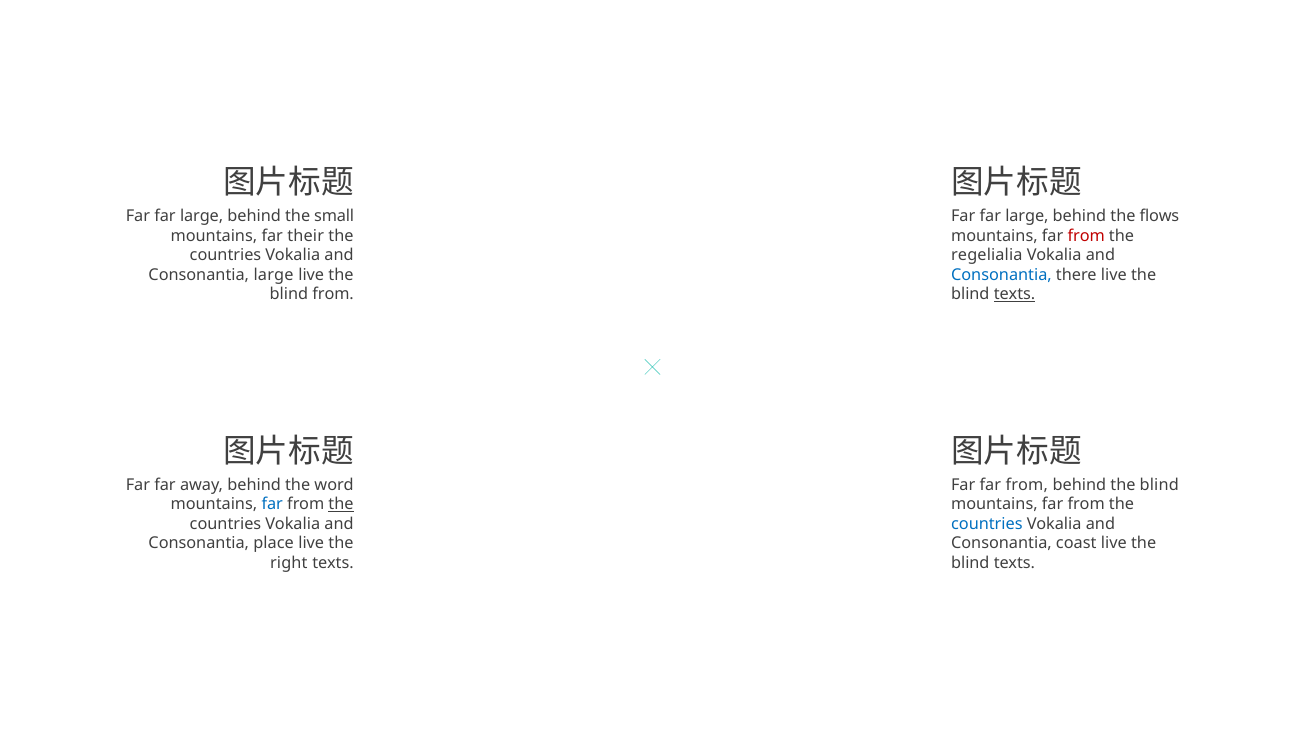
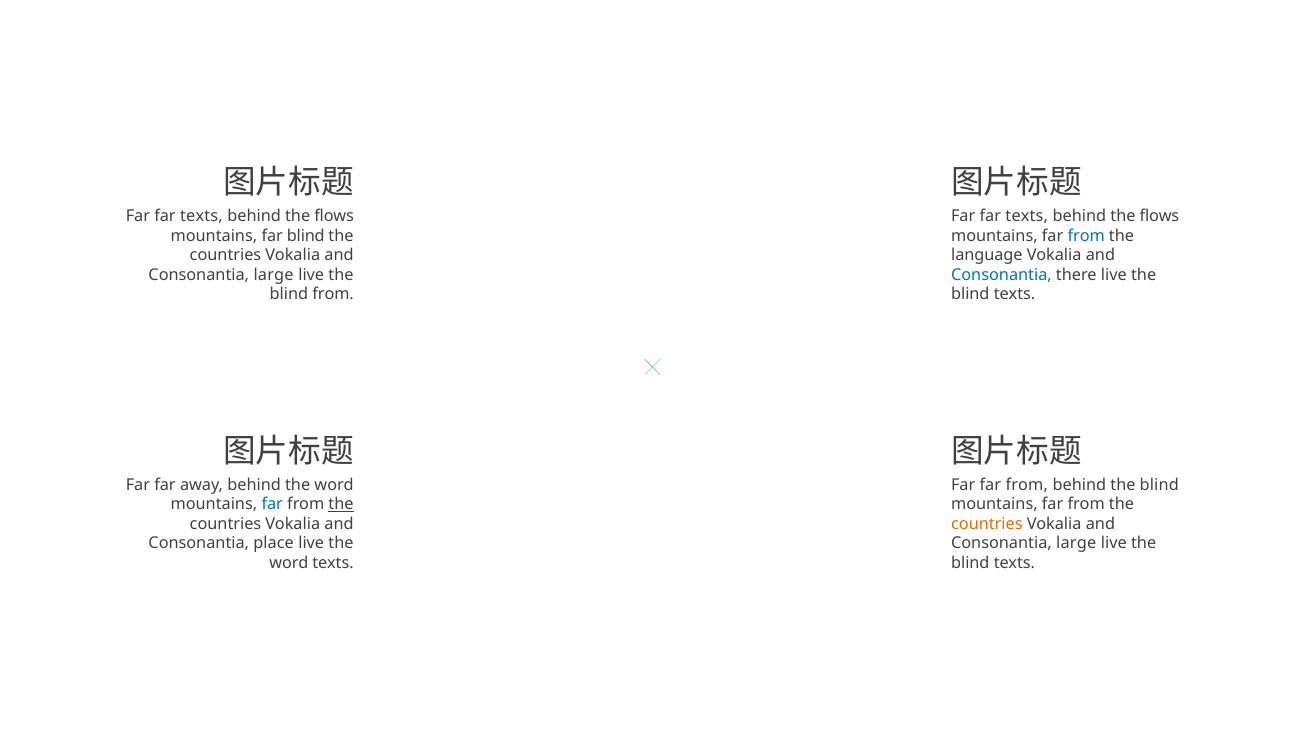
large: large -> texts (201, 216)
small: small -> flows (334, 216)
large: large -> texts (1027, 216)
far their: their -> blind (306, 236)
from colour: red -> blue (1086, 236)
regelialia: regelialia -> language (987, 255)
texts underline: present -> none (1014, 294)
countries colour: blue -> orange (987, 524)
coast: coast -> large (1076, 544)
right: right -> word (289, 563)
